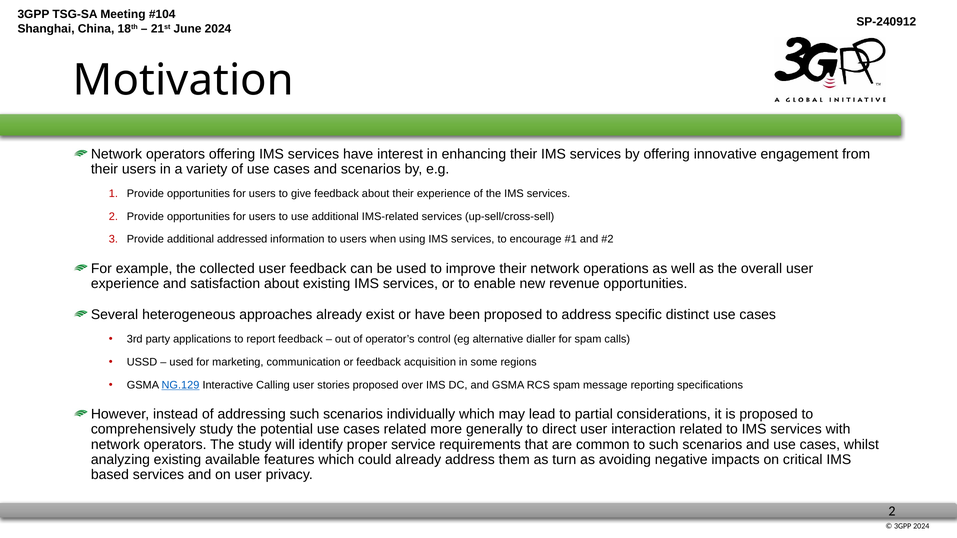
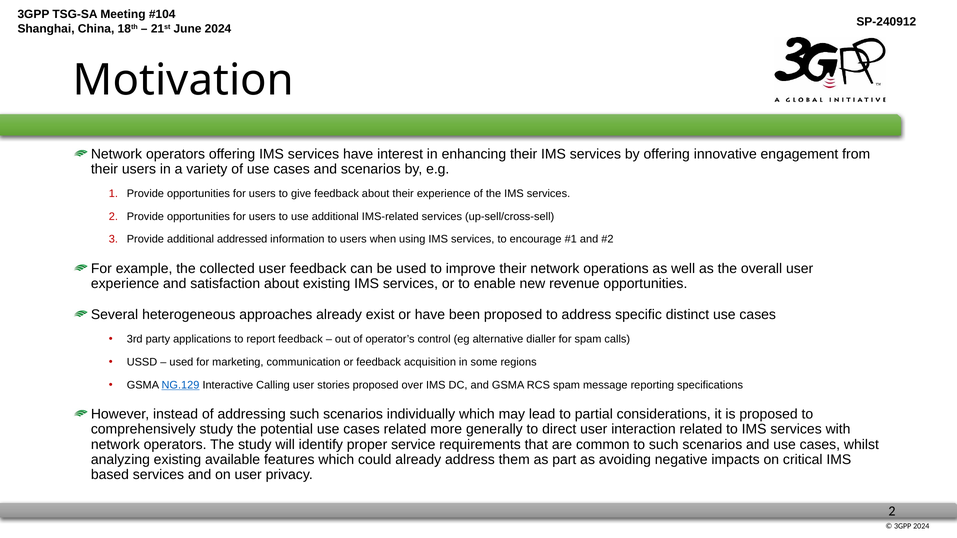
turn: turn -> part (564, 460)
